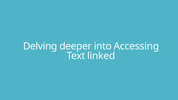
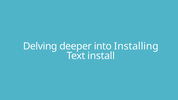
Accessing: Accessing -> Installing (136, 46)
linked: linked -> install (101, 56)
